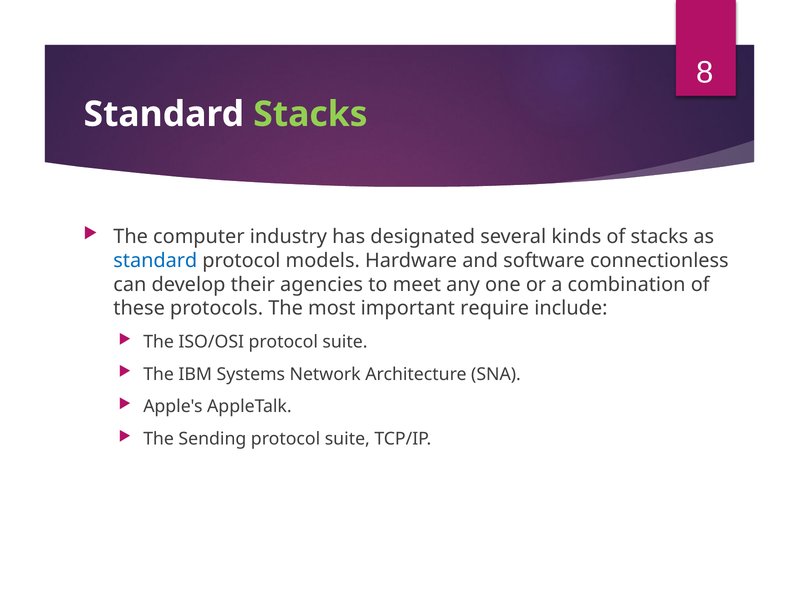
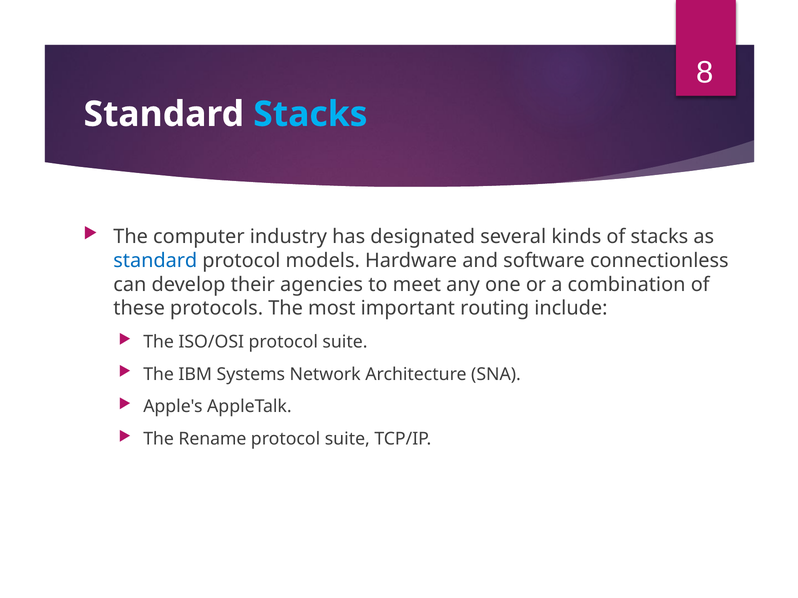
Stacks colour: light green -> light blue (310, 114)
require: require -> routing (495, 309)
Sending: Sending -> Rename (212, 439)
